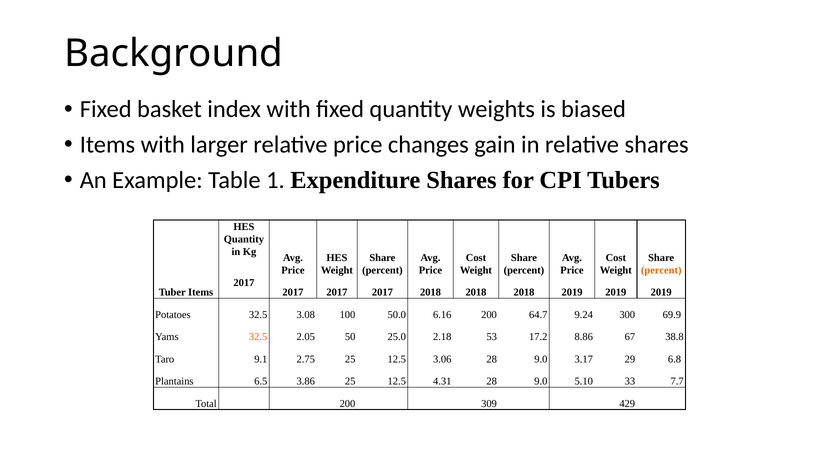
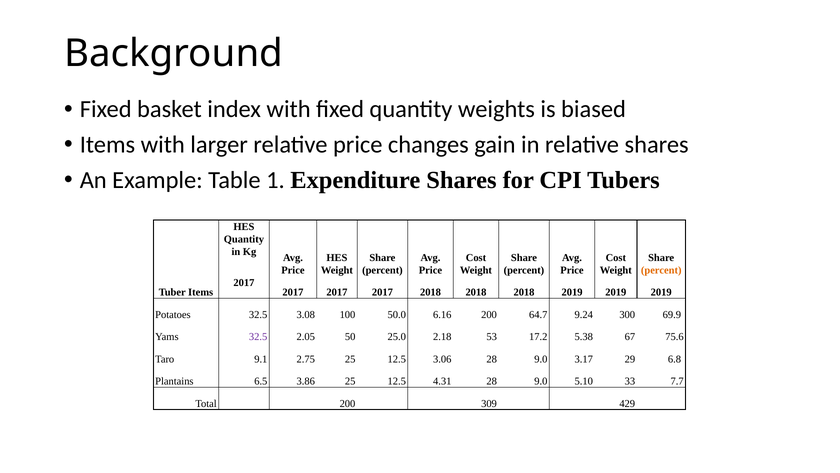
32.5 colour: orange -> purple (258, 337)
8.86: 8.86 -> 5.38 (584, 337)
38.8: 38.8 -> 75.6 (674, 337)
